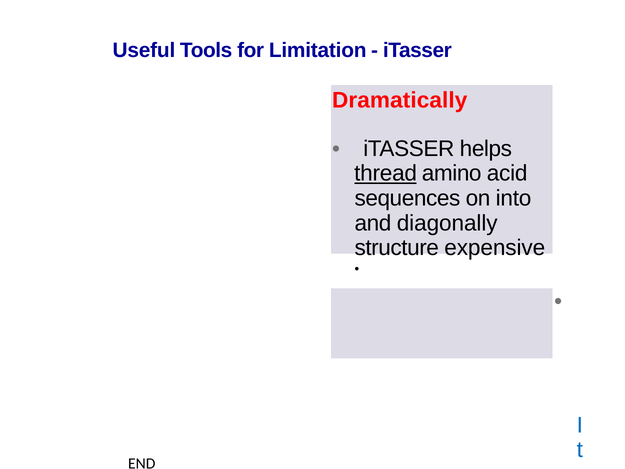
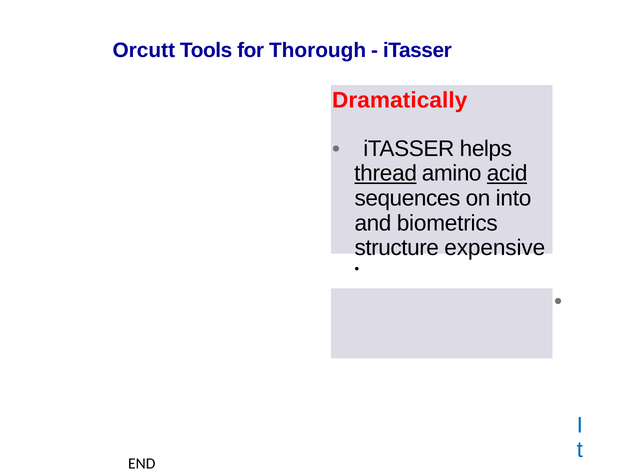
Useful: Useful -> Orcutt (144, 50)
Limitation: Limitation -> Thorough (318, 50)
acid underline: none -> present (507, 173)
diagonally: diagonally -> biometrics (447, 223)
